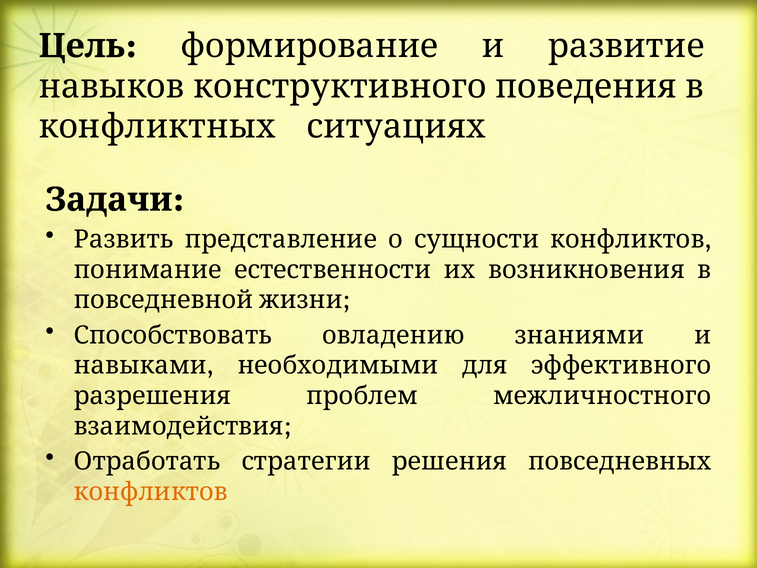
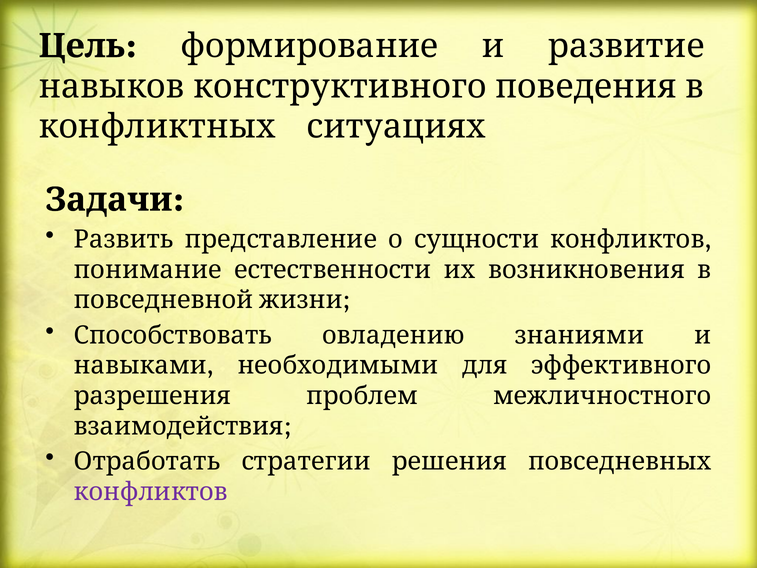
конфликтов colour: orange -> purple (151, 492)
